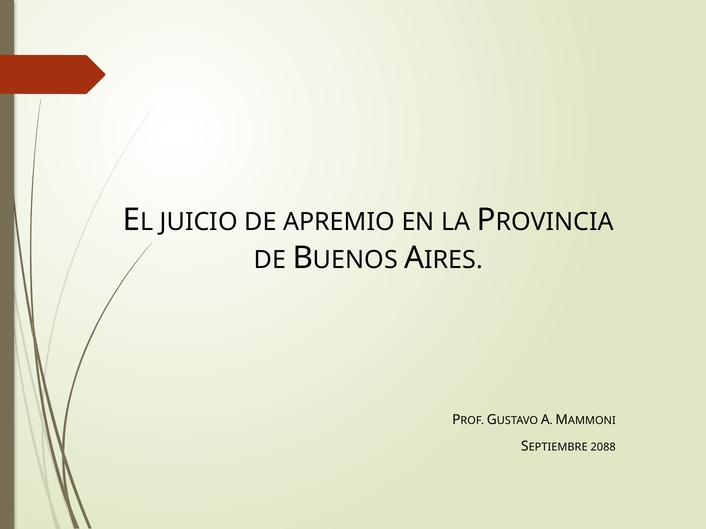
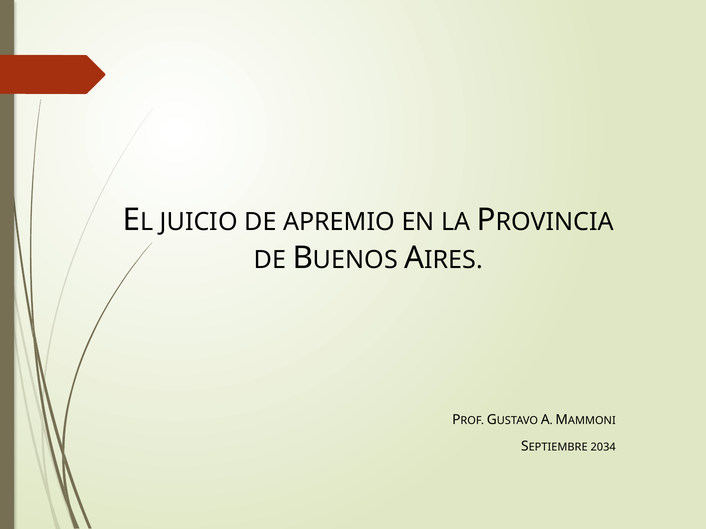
2088: 2088 -> 2034 (603, 447)
